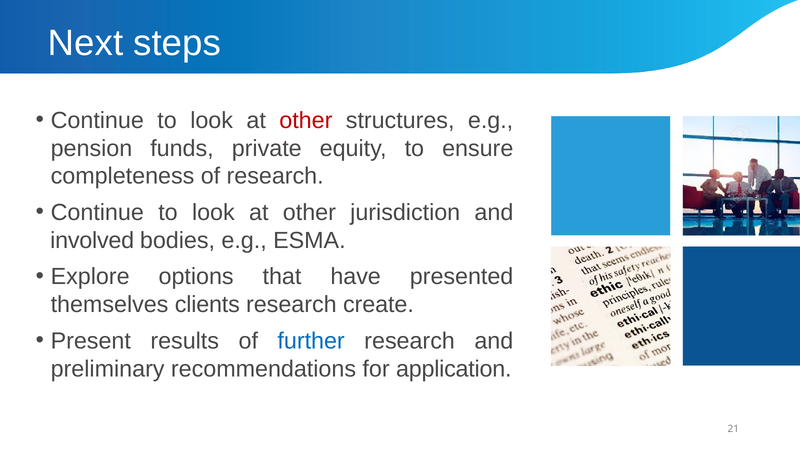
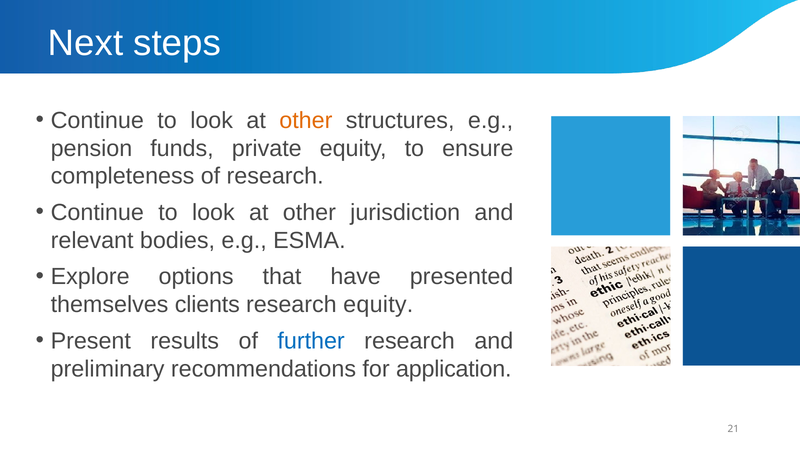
other colour: red -> orange (306, 120)
involved: involved -> relevant (92, 240)
research create: create -> equity (378, 305)
